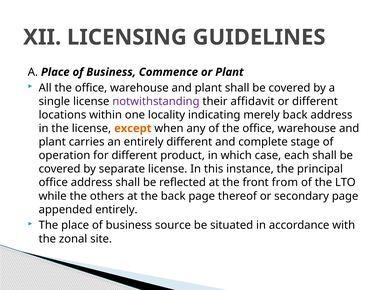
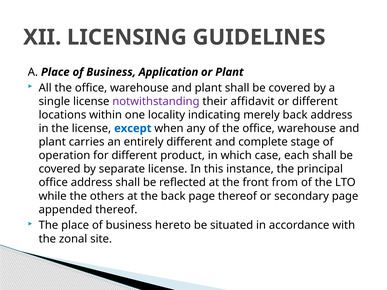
Commence: Commence -> Application (168, 72)
except colour: orange -> blue (133, 128)
appended entirely: entirely -> thereof (116, 210)
source: source -> hereto (173, 225)
